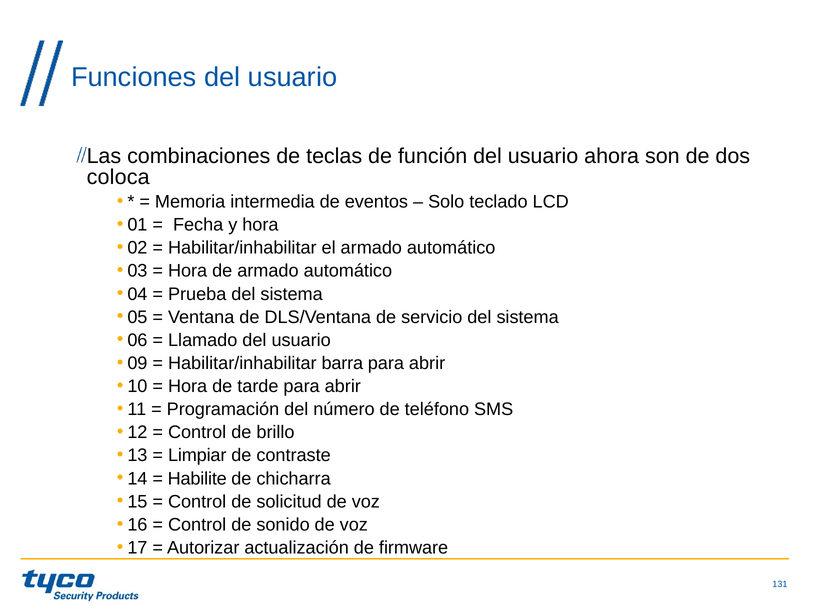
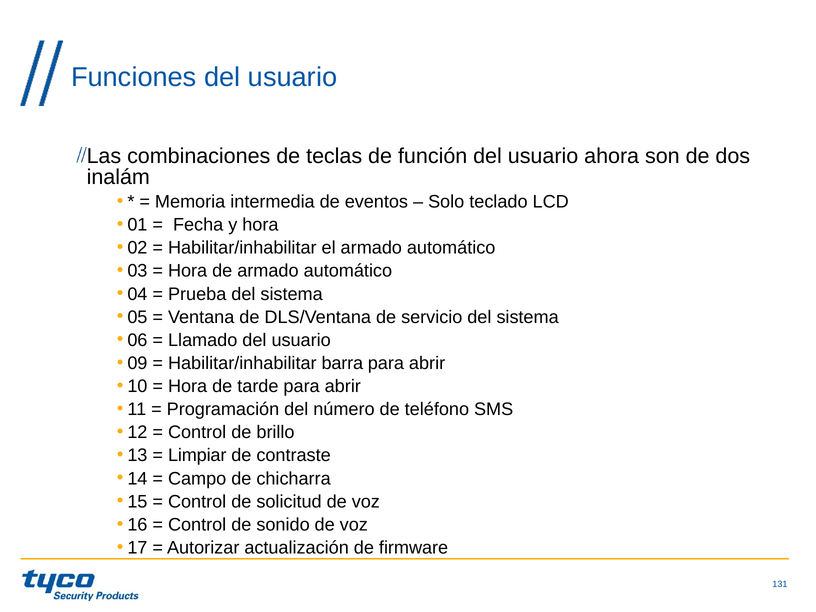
coloca: coloca -> inalám (118, 177)
Habilite: Habilite -> Campo (197, 479)
